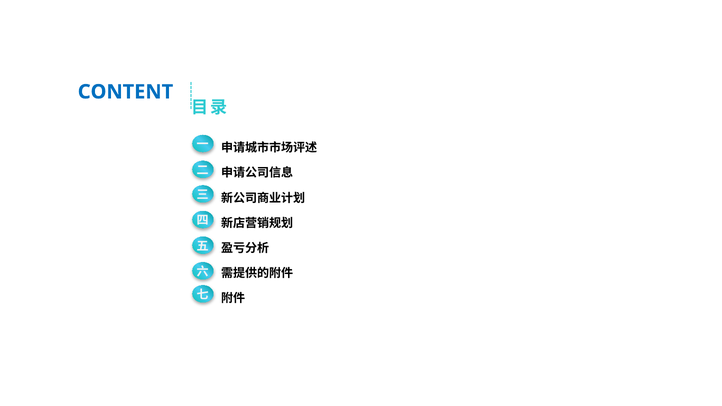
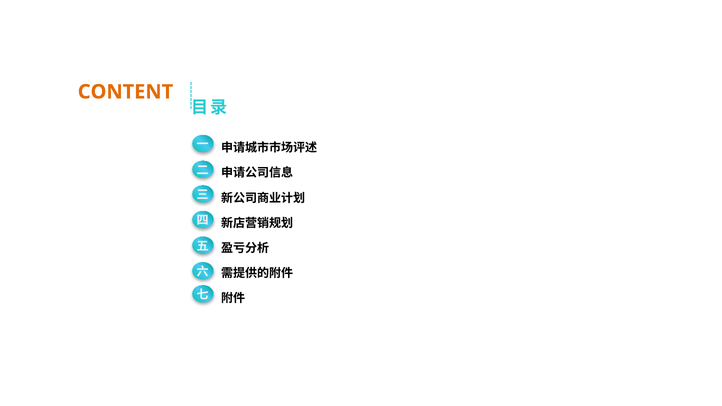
CONTENT colour: blue -> orange (125, 92)
